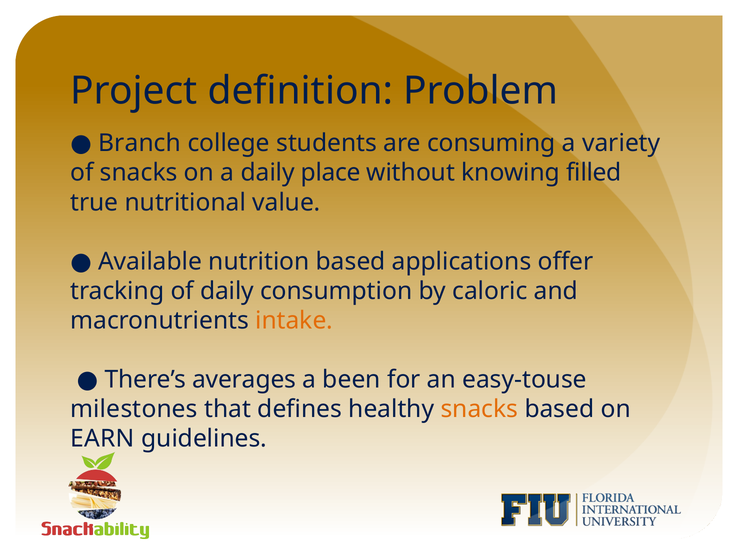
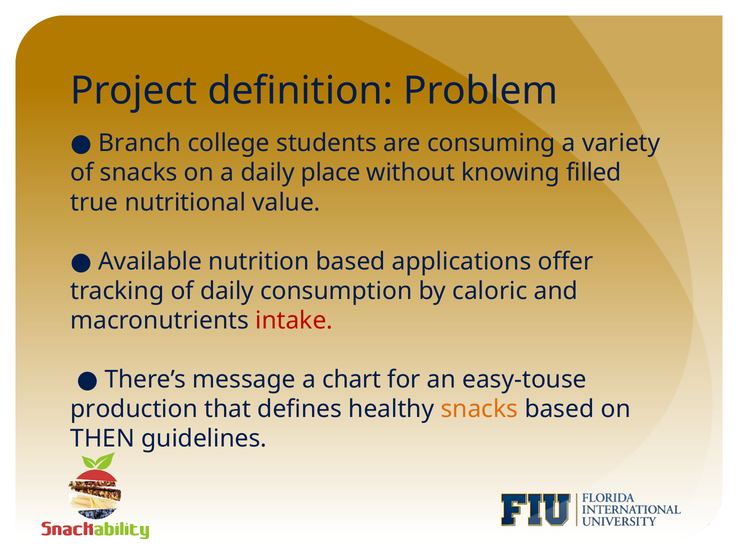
intake colour: orange -> red (294, 320)
averages: averages -> message (244, 379)
been: been -> chart (352, 379)
milestones: milestones -> production (134, 409)
EARN: EARN -> THEN (103, 438)
